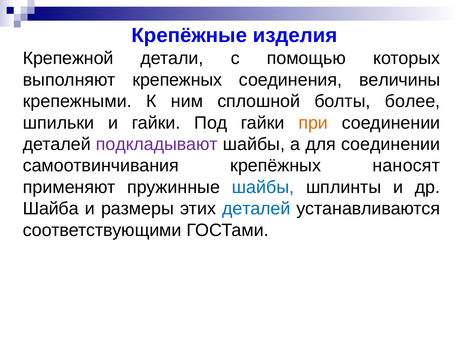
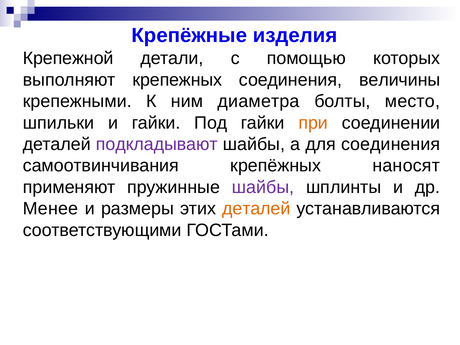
сплошной: сплошной -> диаметра (259, 101)
более: более -> место (412, 101)
для соединении: соединении -> соединения (391, 144)
шайбы colour: blue -> purple (263, 187)
Шайба: Шайба -> Менее (51, 209)
деталей colour: blue -> orange (256, 209)
